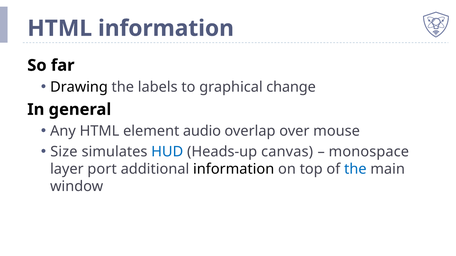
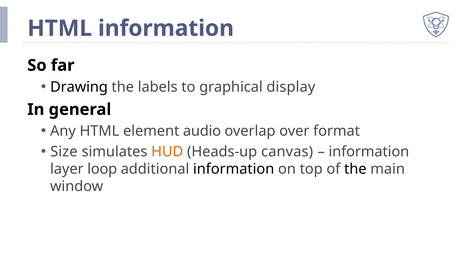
change: change -> display (291, 87)
mouse: mouse -> format (337, 131)
HUD colour: blue -> orange (167, 152)
monospace: monospace -> information (369, 152)
port: port -> loop (102, 169)
the colour: blue -> black (355, 169)
